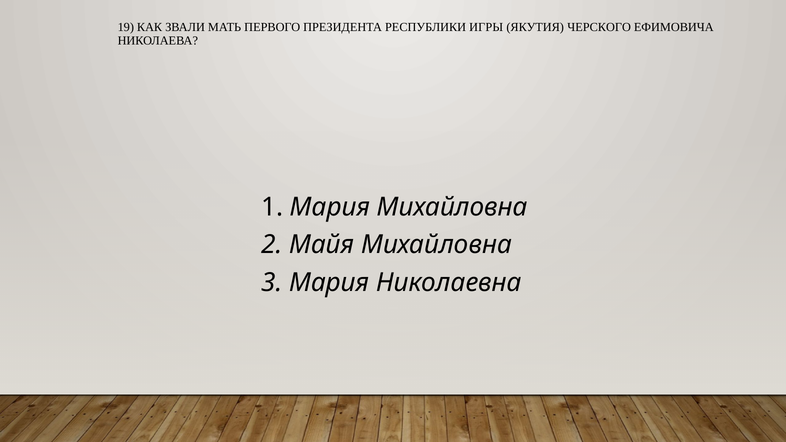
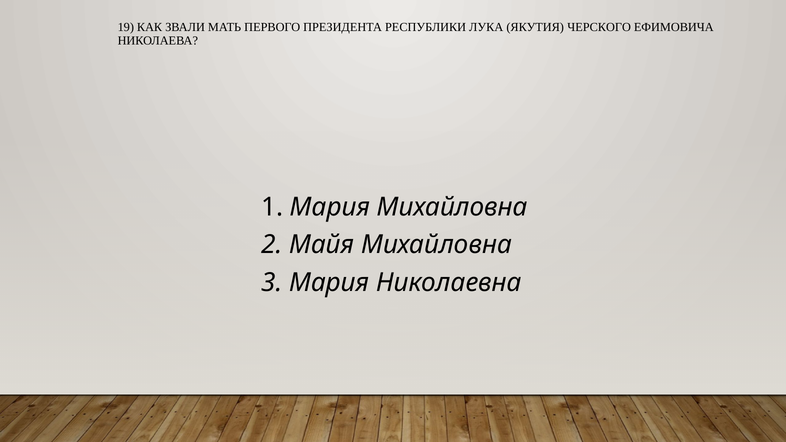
ИГРЫ: ИГРЫ -> ЛУКА (486, 27)
